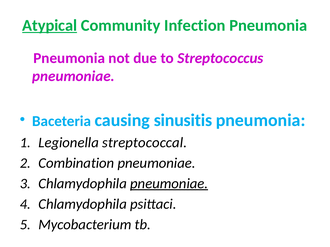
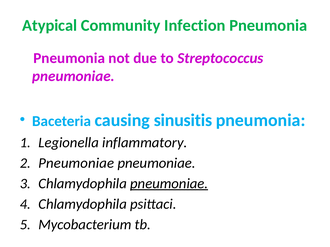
Atypical underline: present -> none (50, 25)
streptococcal: streptococcal -> inflammatory (145, 143)
Combination: Combination -> Pneumoniae (76, 163)
